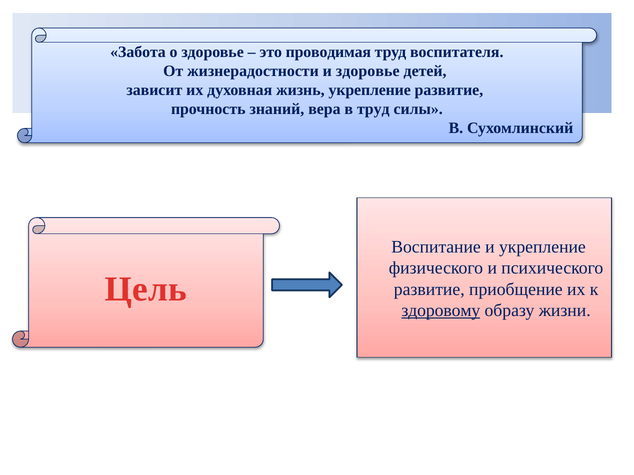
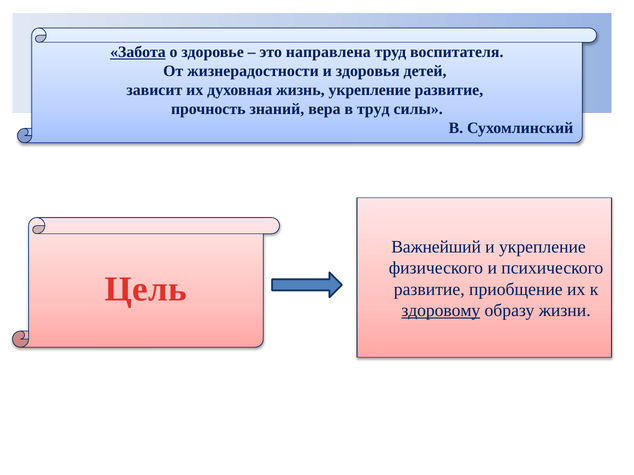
Забота underline: none -> present (138, 52)
проводимая: проводимая -> направлена (328, 52)
и здоровье: здоровье -> здоровья (368, 71)
Воспитание: Воспитание -> Важнейший (436, 247)
